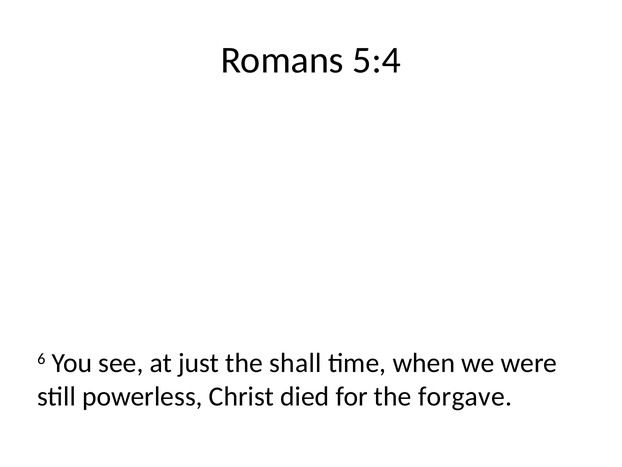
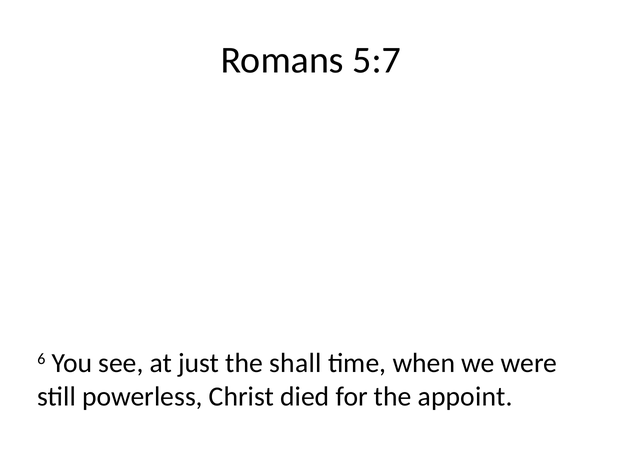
5:4: 5:4 -> 5:7 (377, 60)
forgave: forgave -> appoint (465, 396)
